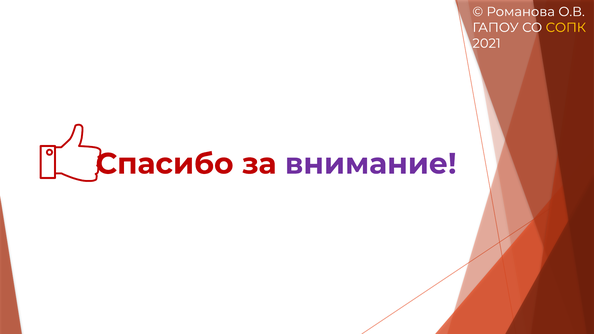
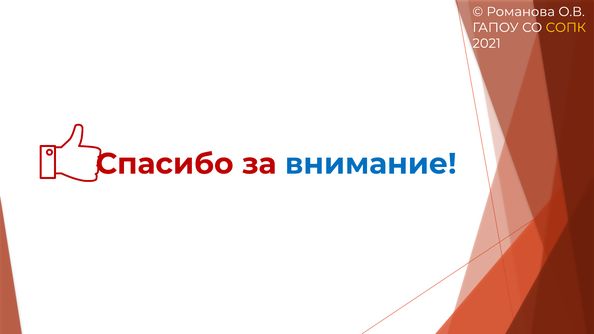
внимание colour: purple -> blue (371, 164)
